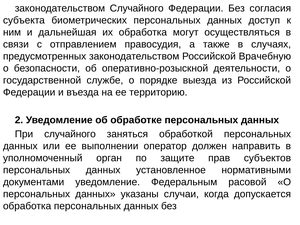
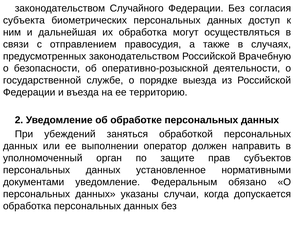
При случайного: случайного -> убеждений (70, 134)
расовой: расовой -> обязано (247, 182)
